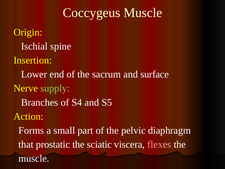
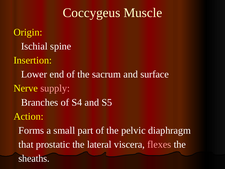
supply colour: light green -> pink (55, 88)
sciatic: sciatic -> lateral (99, 144)
muscle: muscle -> sheaths (34, 158)
